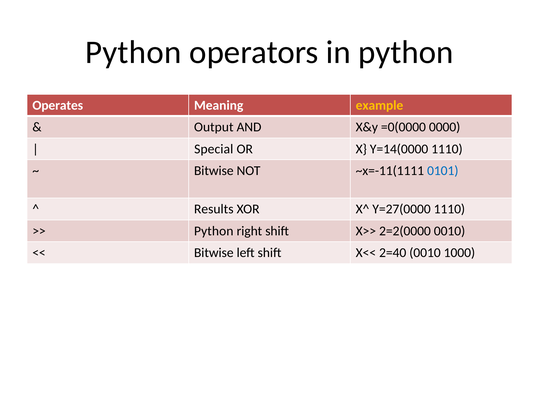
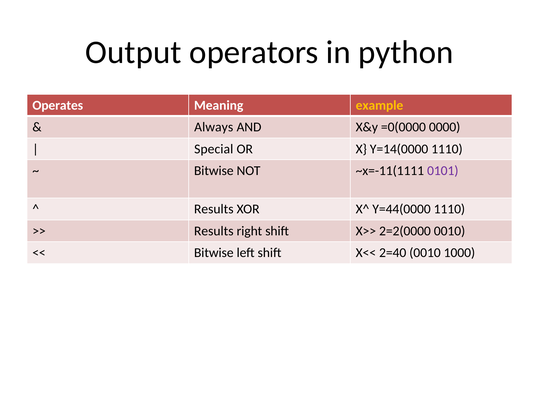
Python: Python -> Output (133, 52)
Output: Output -> Always (214, 127)
0101 colour: blue -> purple (443, 171)
Y=27(0000: Y=27(0000 -> Y=44(0000 (402, 209)
Python: Python -> Results (214, 231)
